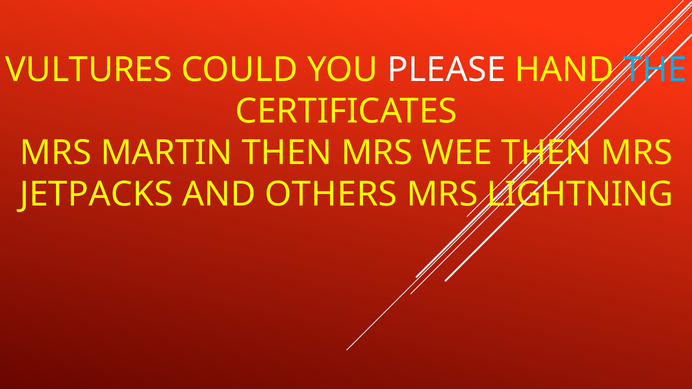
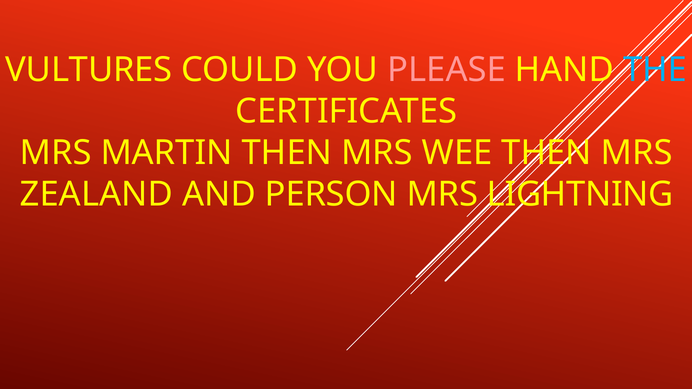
PLEASE colour: white -> pink (447, 70)
JETPACKS: JETPACKS -> ZEALAND (96, 195)
OTHERS: OTHERS -> PERSON (331, 195)
